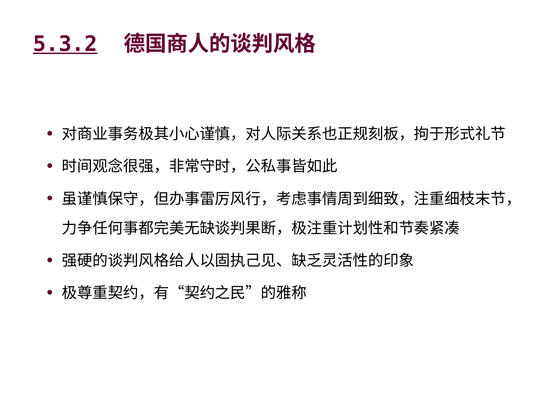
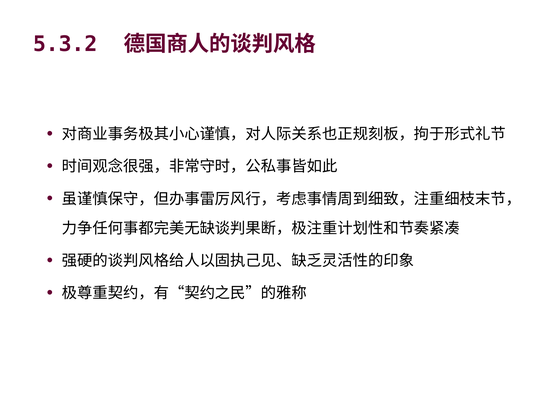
5.3.2 underline: present -> none (65, 44)
